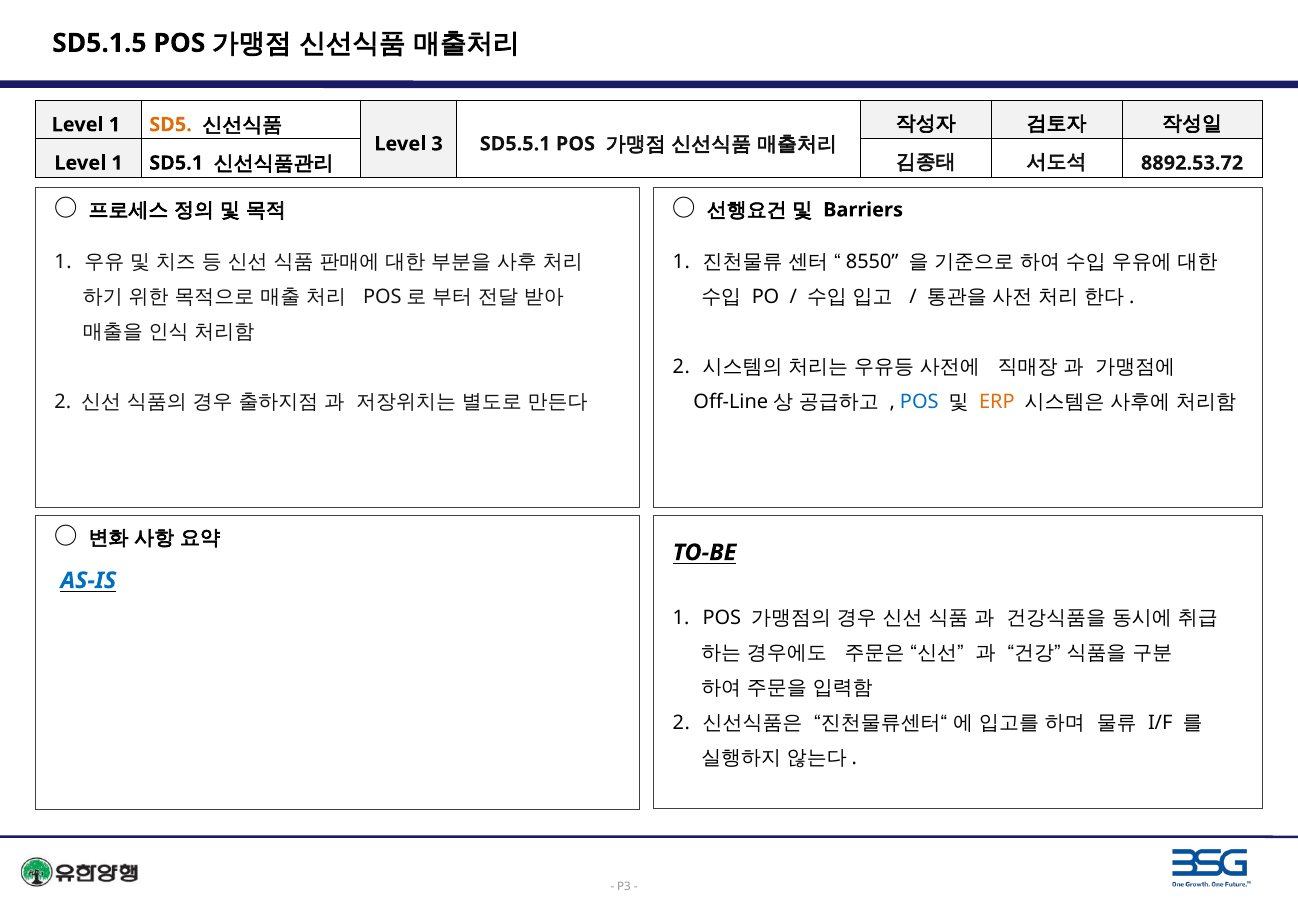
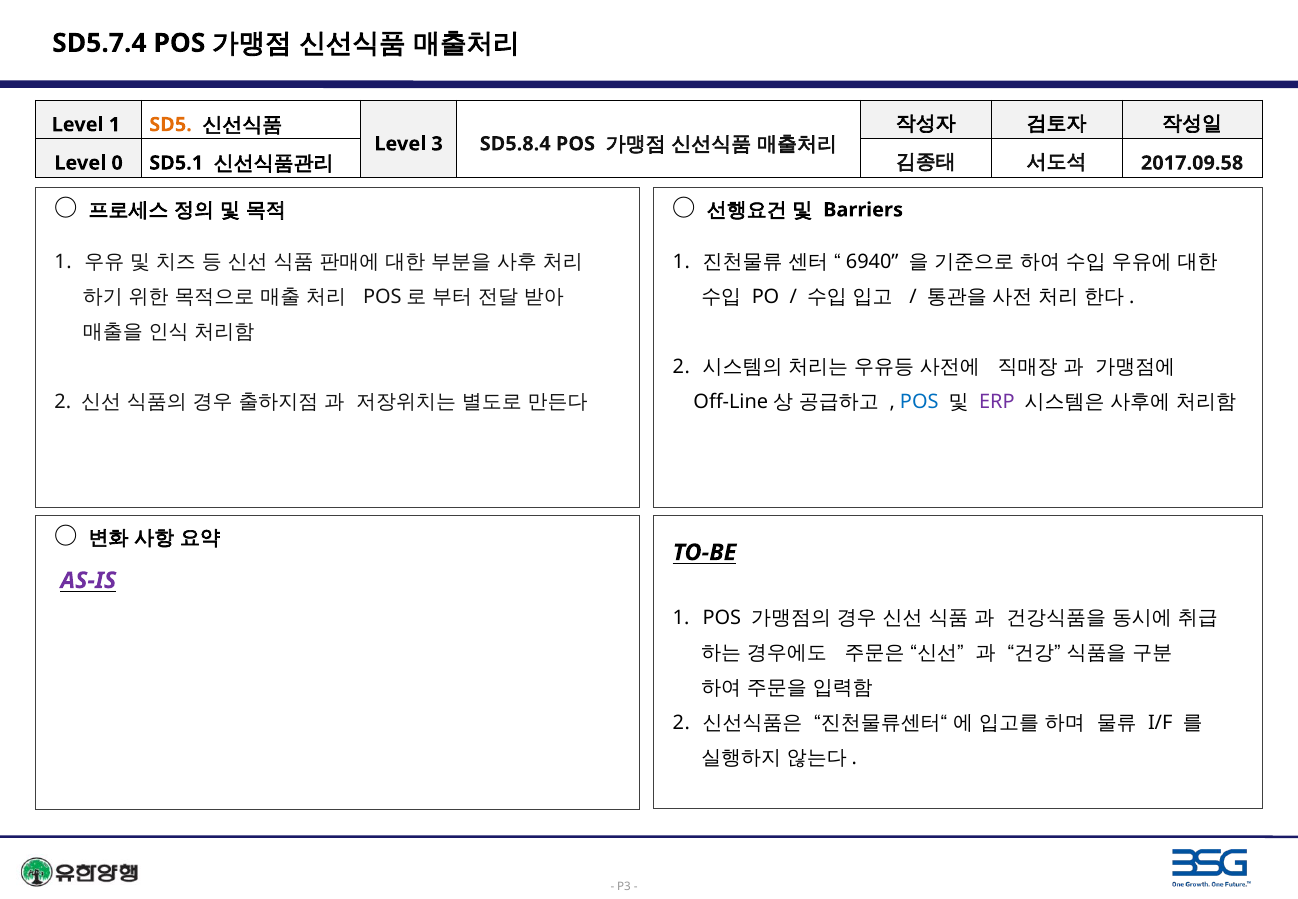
SD5.1.5: SD5.1.5 -> SD5.7.4 (99, 43)
SD5.5.1: SD5.5.1 -> SD5.8.4 (515, 144)
1: 1 -> 0 (117, 163)
8892.53.72: 8892.53.72 -> 2017.09.58 (1192, 163)
8550: 8550 -> 6940 (872, 262)
ERP colour: orange -> purple (997, 402)
AS-IS colour: blue -> purple (88, 580)
